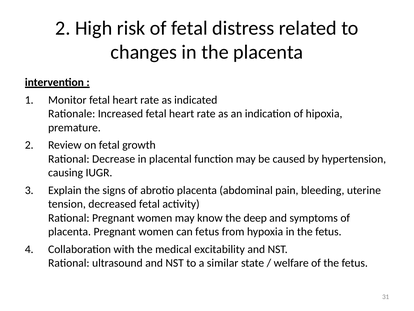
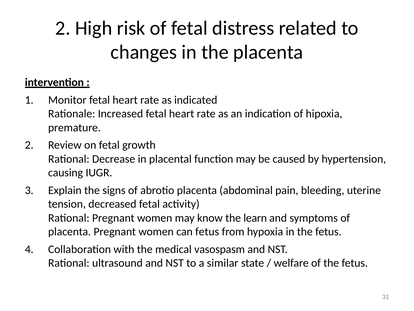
deep: deep -> learn (255, 218)
excitability: excitability -> vasospasm (220, 249)
